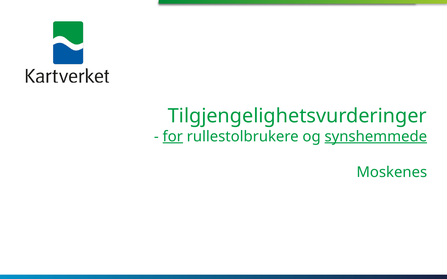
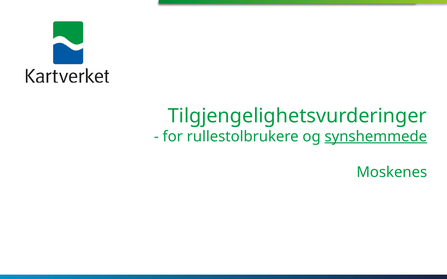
for underline: present -> none (173, 137)
